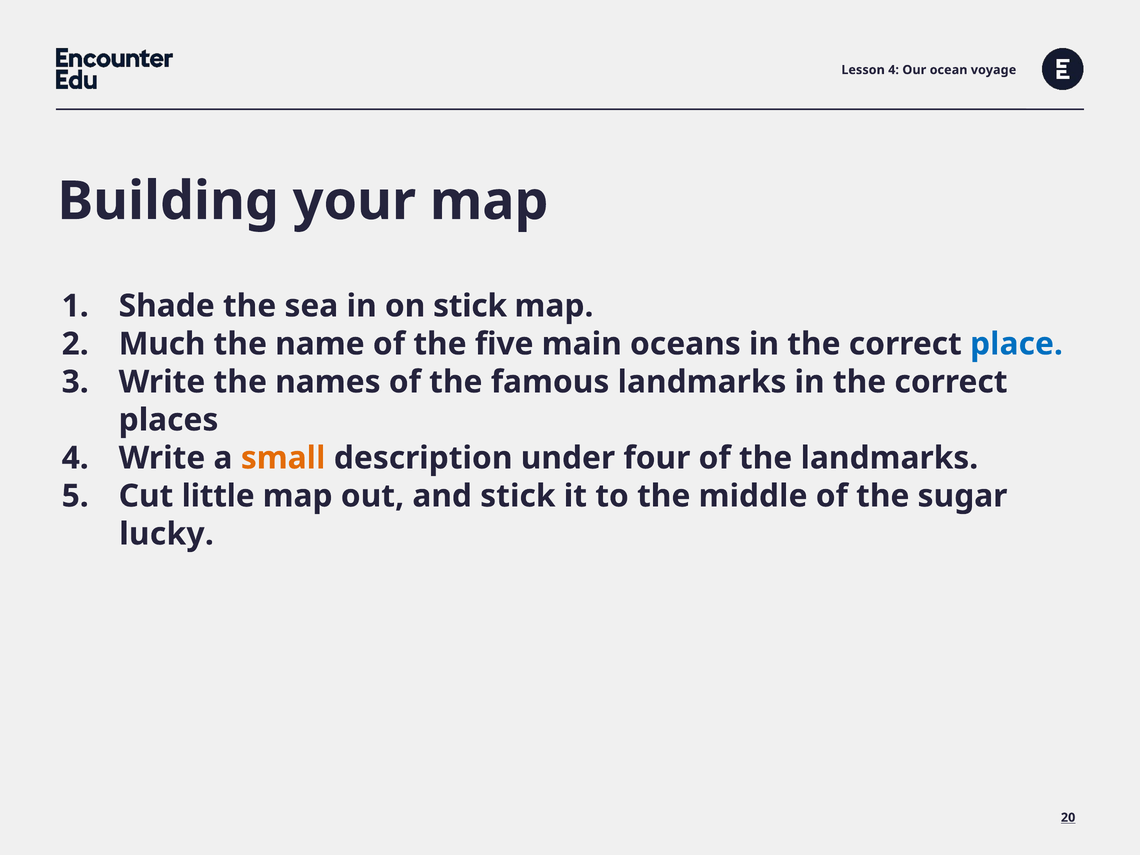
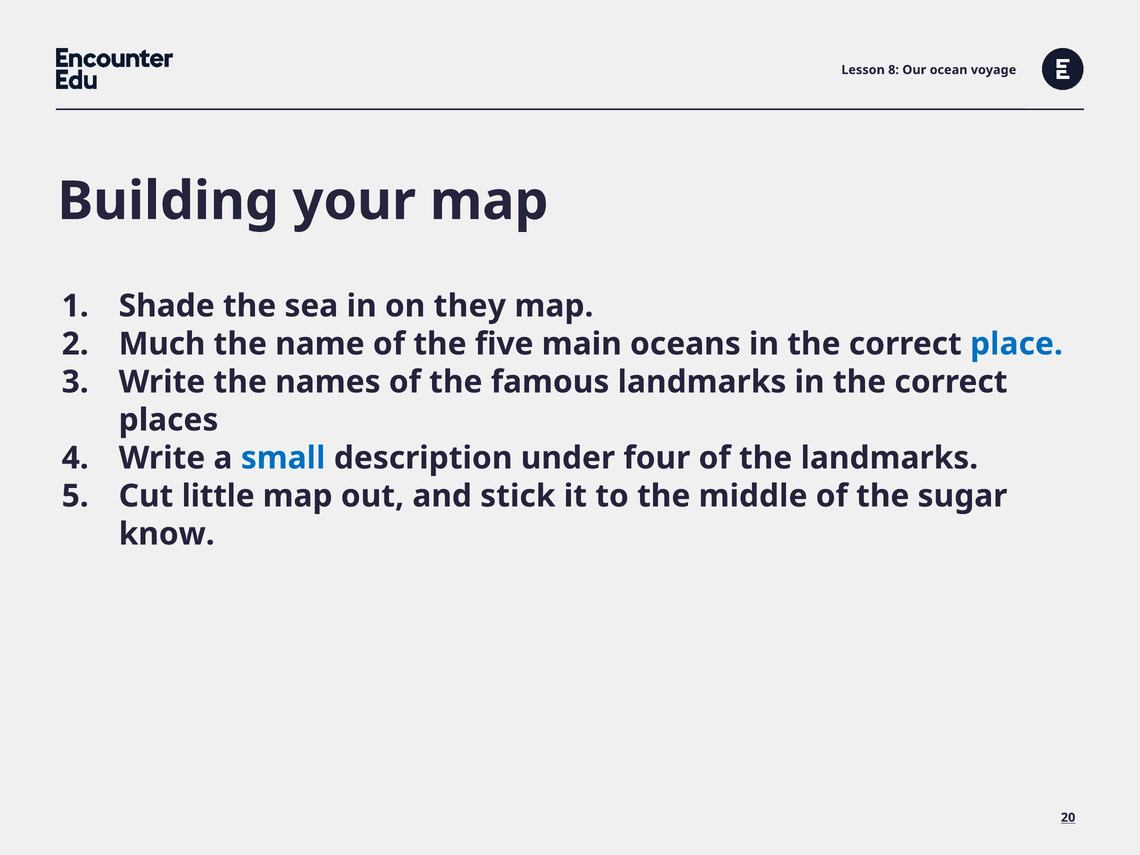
Lesson 4: 4 -> 8 (894, 70)
on stick: stick -> they (470, 306)
small colour: orange -> blue (283, 458)
lucky: lucky -> know (167, 534)
